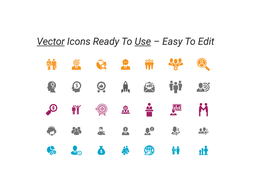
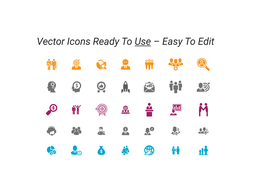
Vector underline: present -> none (51, 42)
